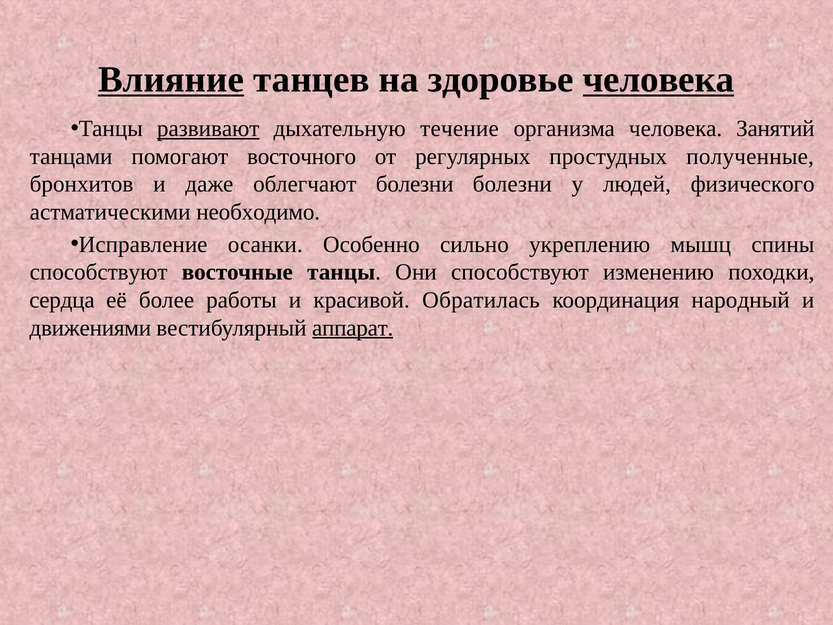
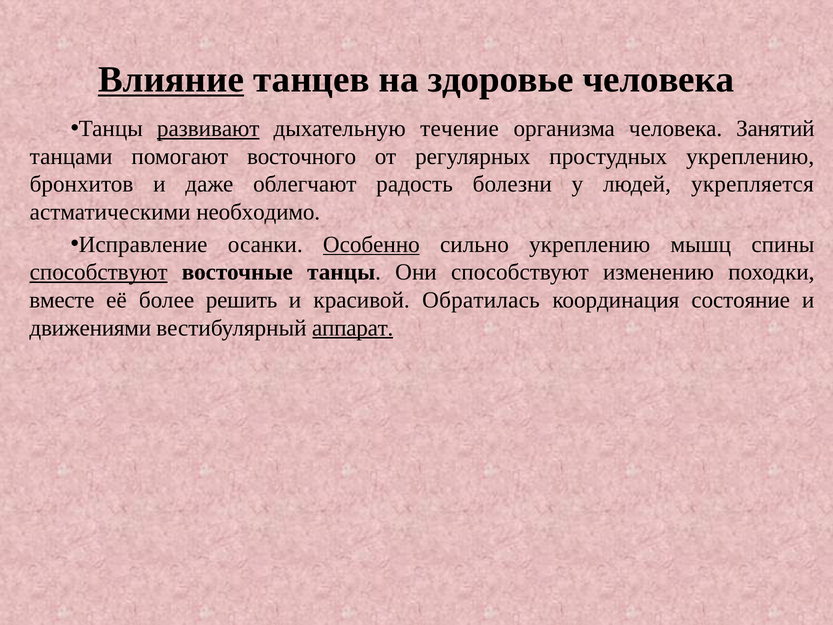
человека underline: present -> none (659, 80)
простудных полученные: полученные -> укреплению (750, 156)
облегчают болезни: болезни -> радость (415, 184)
физического: физического -> укрепляется (752, 184)
Особенно underline: none -> present (371, 244)
способствуют underline: none -> present (99, 272)
сердца: сердца -> вместе (62, 300)
работы: работы -> решить (242, 300)
народный: народный -> состояние (741, 300)
